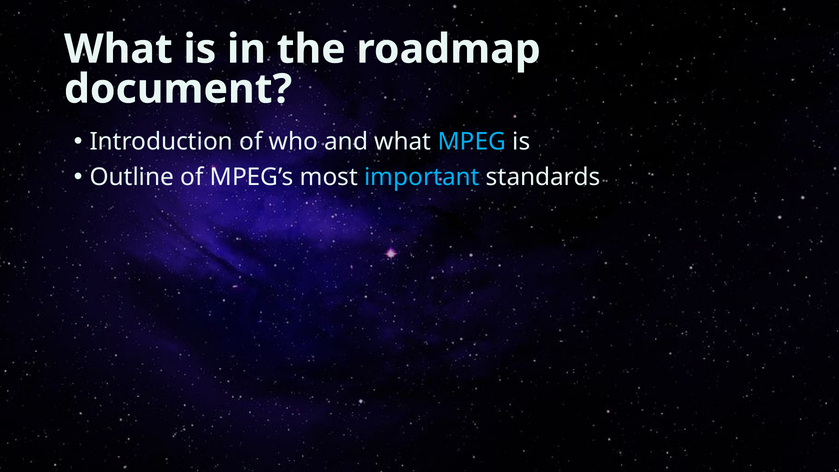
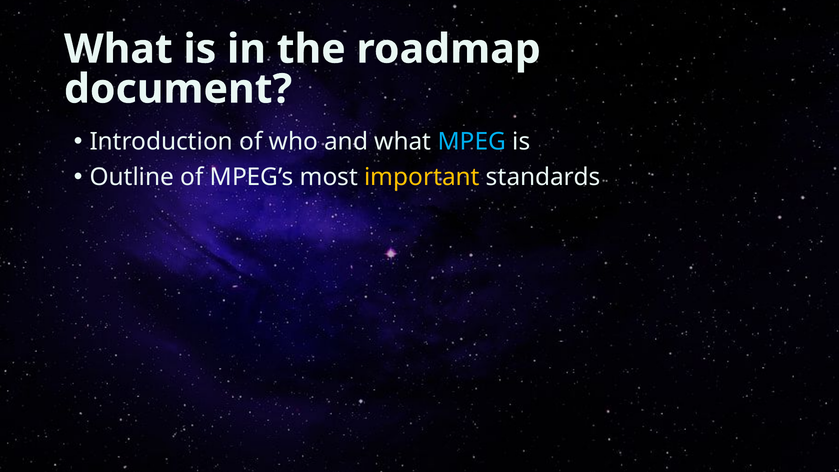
important colour: light blue -> yellow (422, 177)
